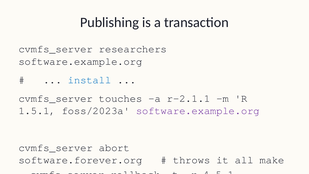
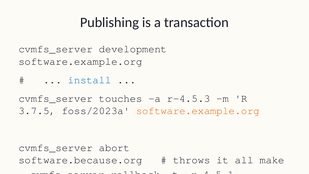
researchers: researchers -> development (133, 49)
r-2.1.1: r-2.1.1 -> r-4.5.3 (189, 98)
1.5.1: 1.5.1 -> 3.7.5 (37, 111)
software.example.org colour: purple -> orange (198, 111)
software.forever.org: software.forever.org -> software.because.org (80, 160)
